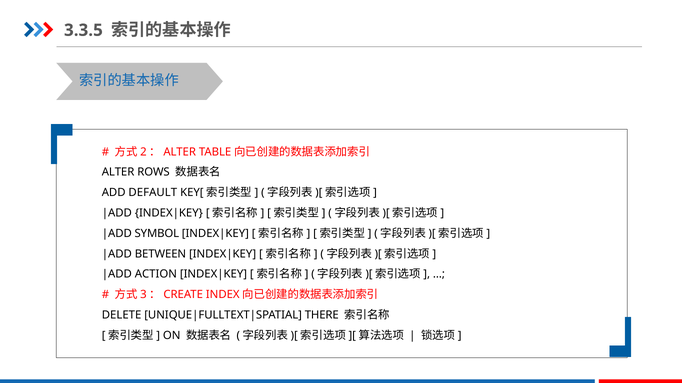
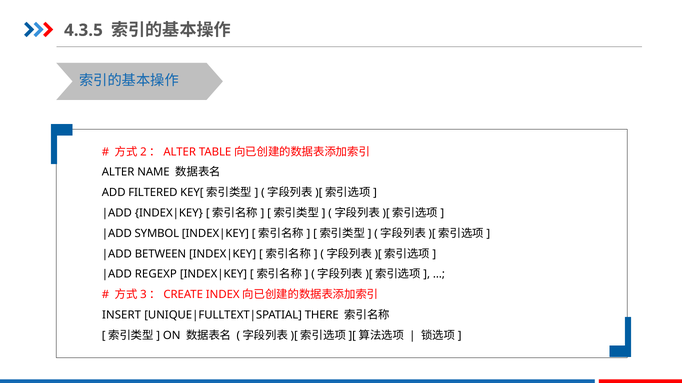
3.3.5: 3.3.5 -> 4.3.5 (83, 30)
ROWS: ROWS -> NAME (153, 173)
DEFAULT: DEFAULT -> FILTERED (153, 193)
ACTION: ACTION -> REGEXP (156, 275)
DELETE: DELETE -> INSERT (122, 316)
